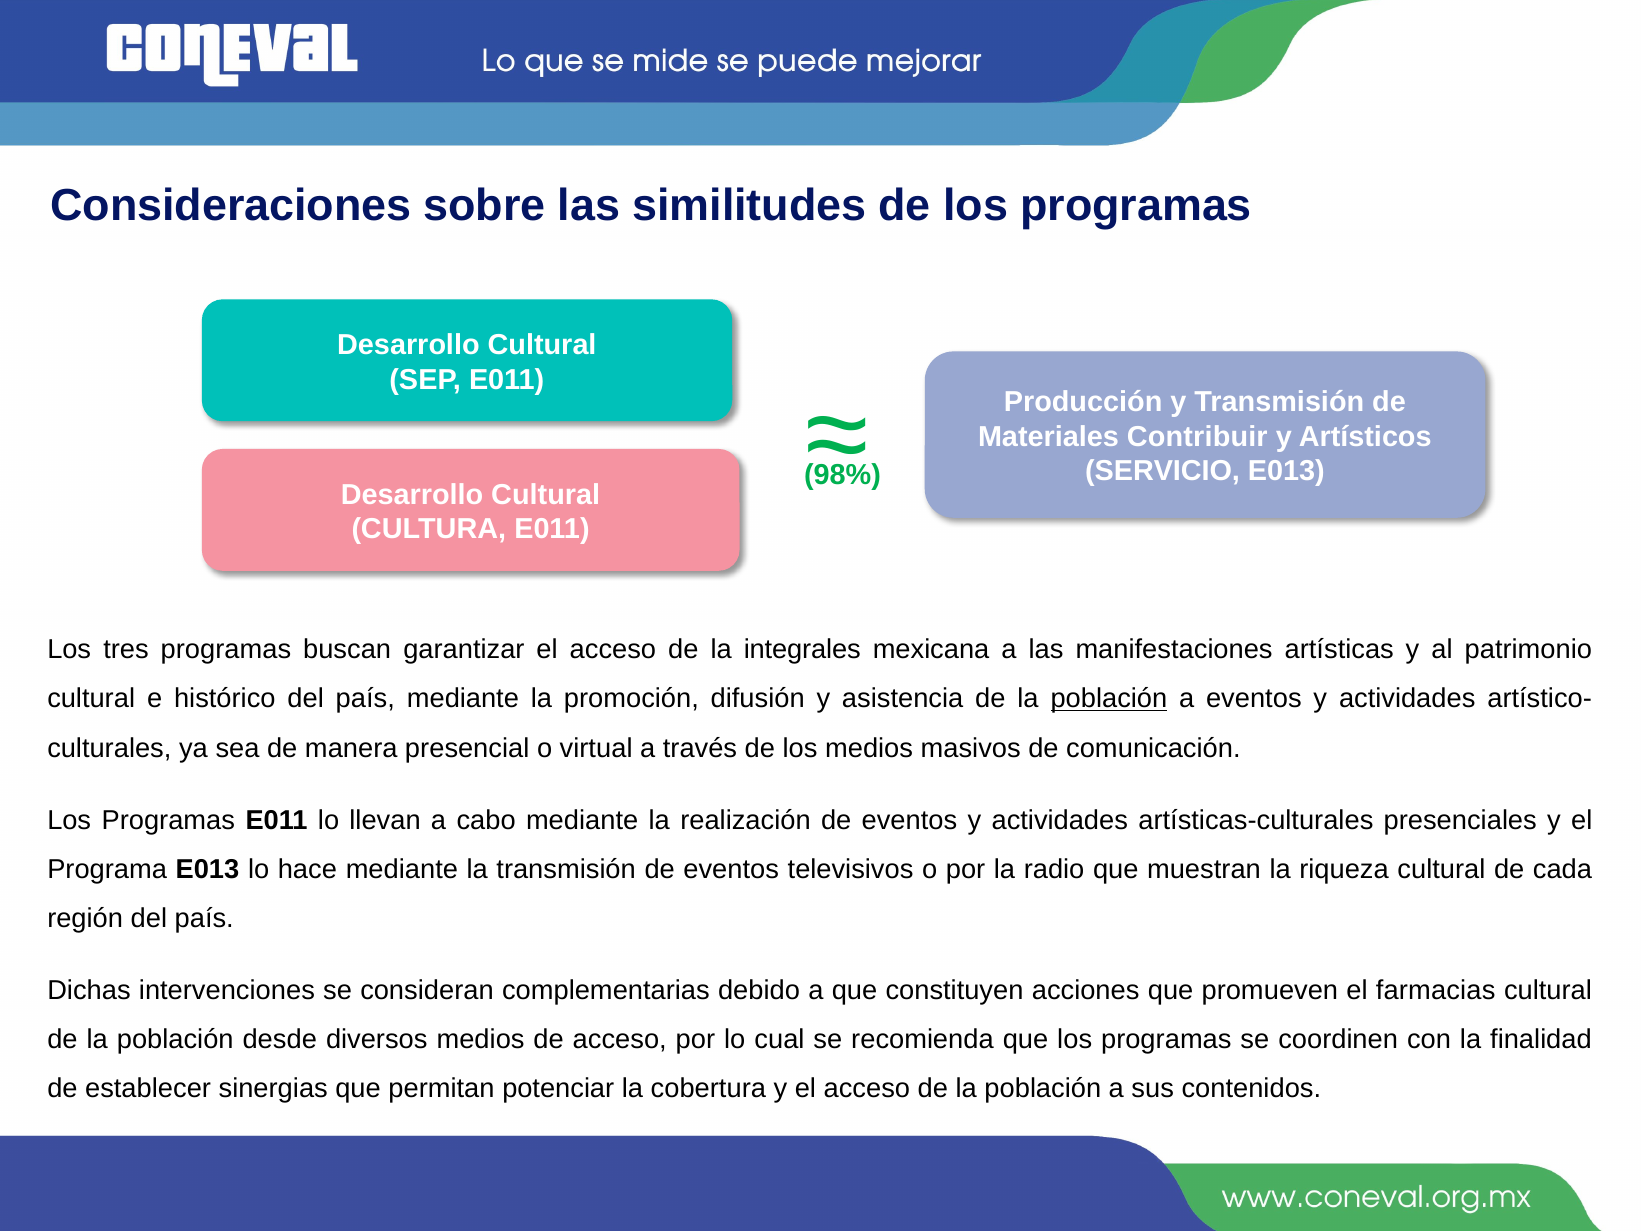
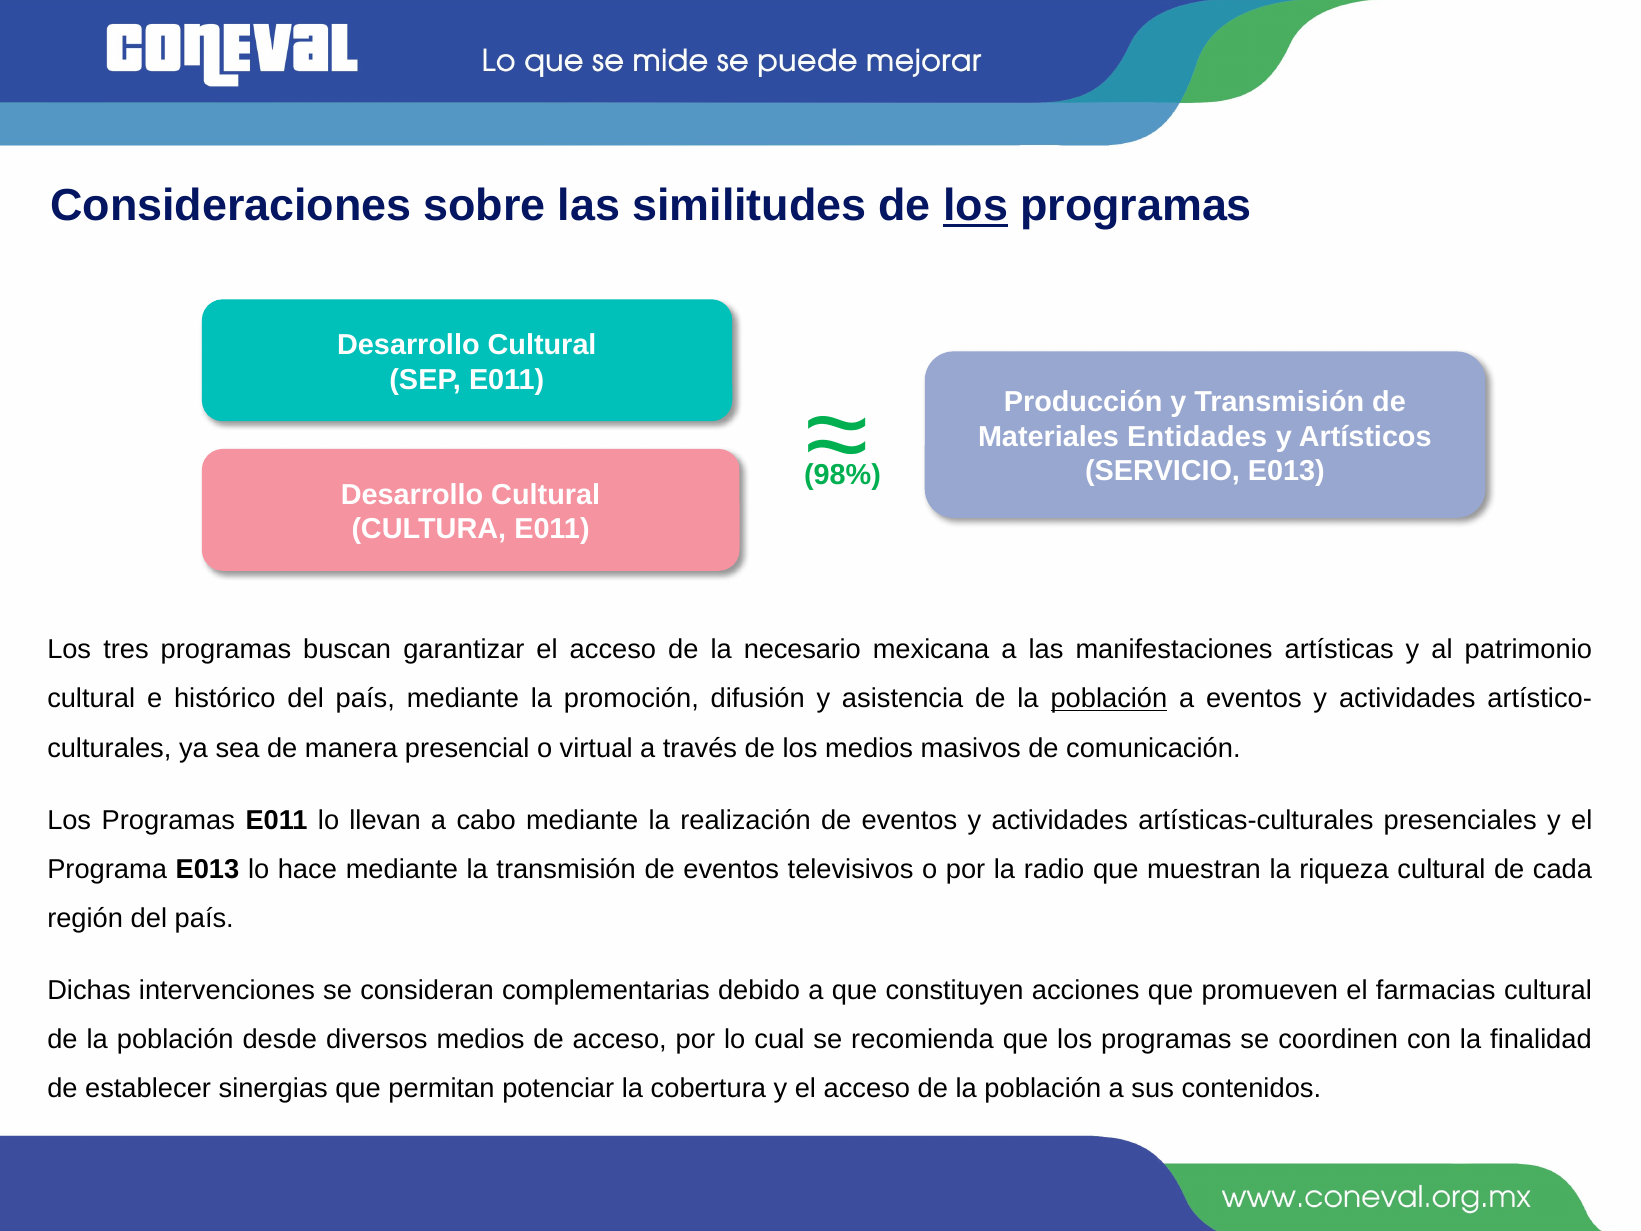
los underline: none -> present (976, 206)
Contribuir: Contribuir -> Entidades (1197, 437)
integrales: integrales -> necesario (802, 650)
